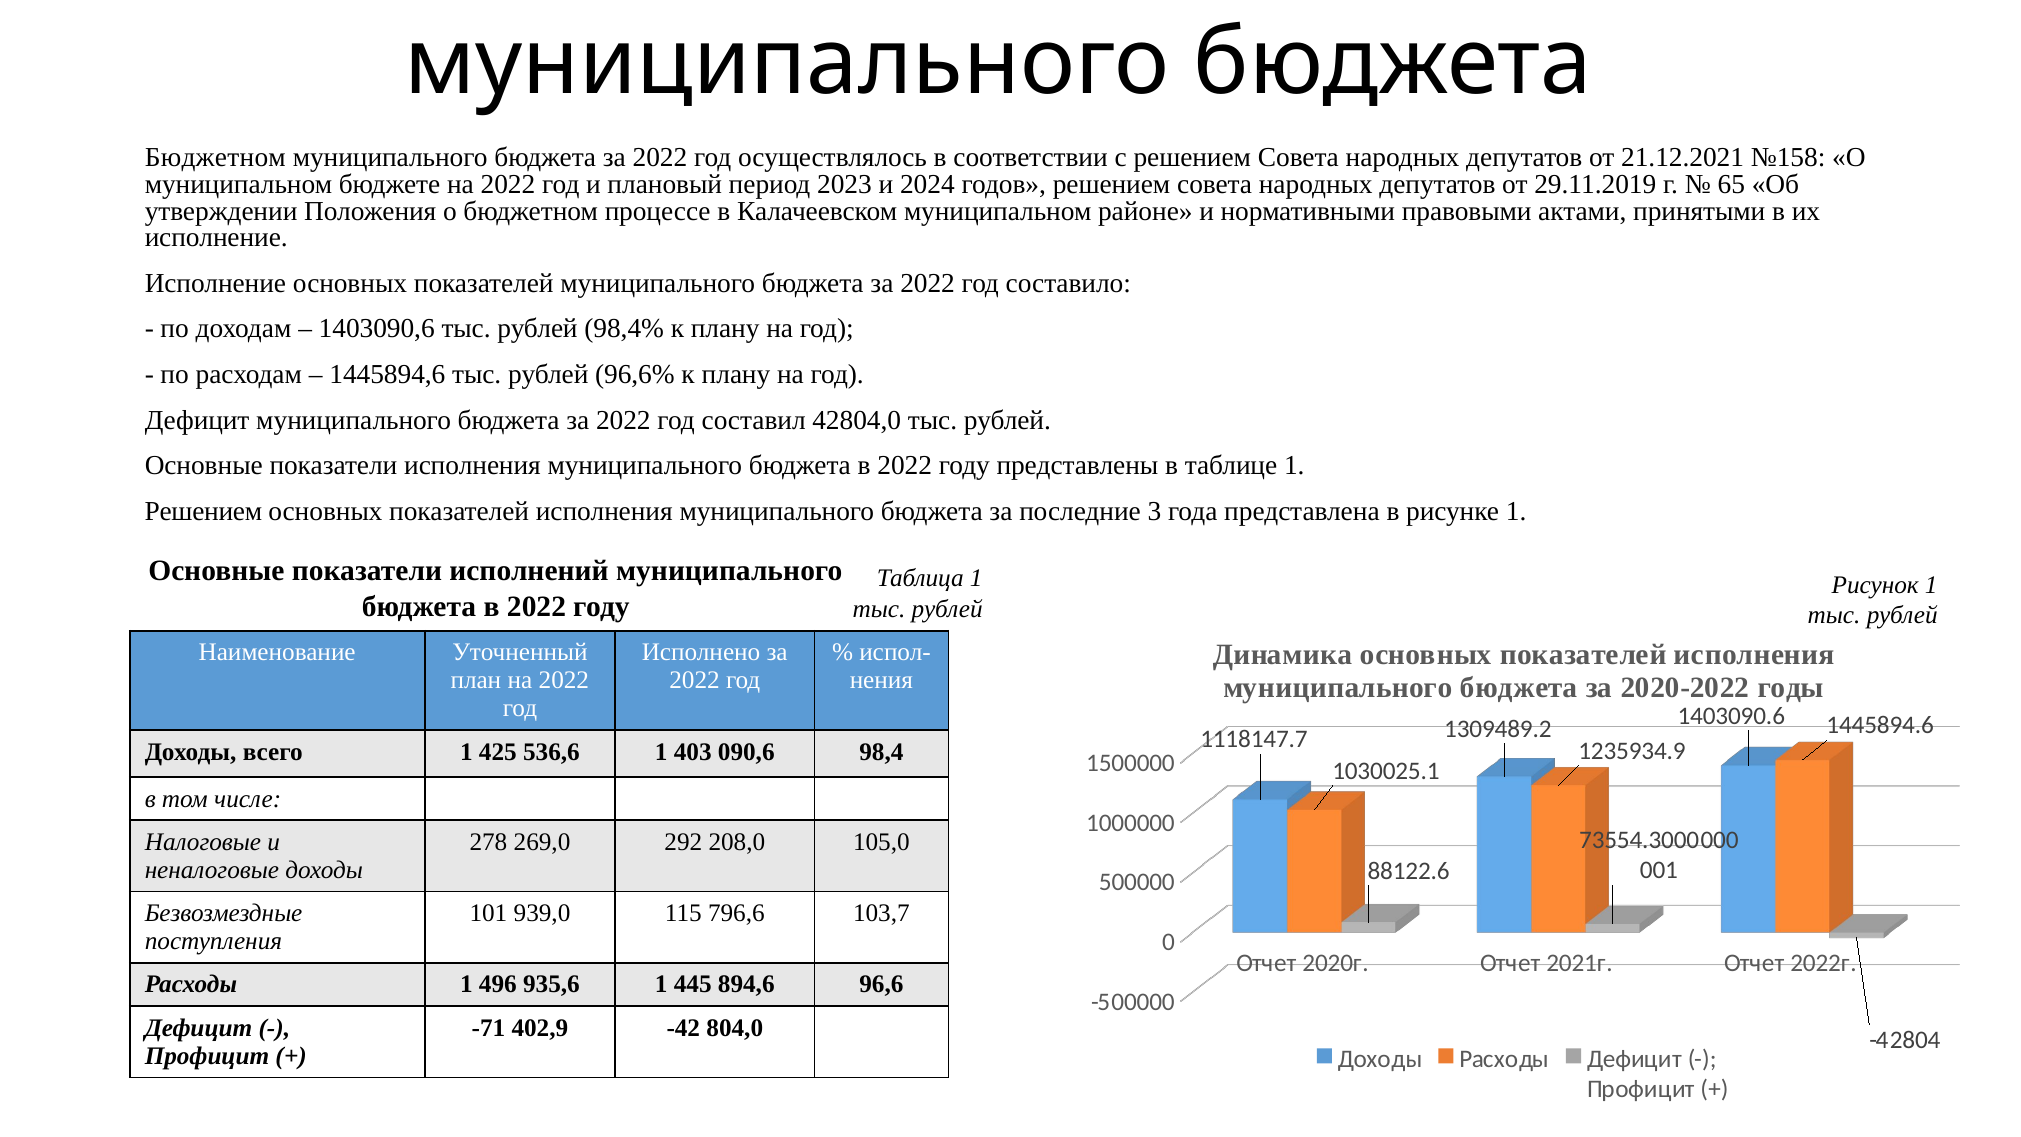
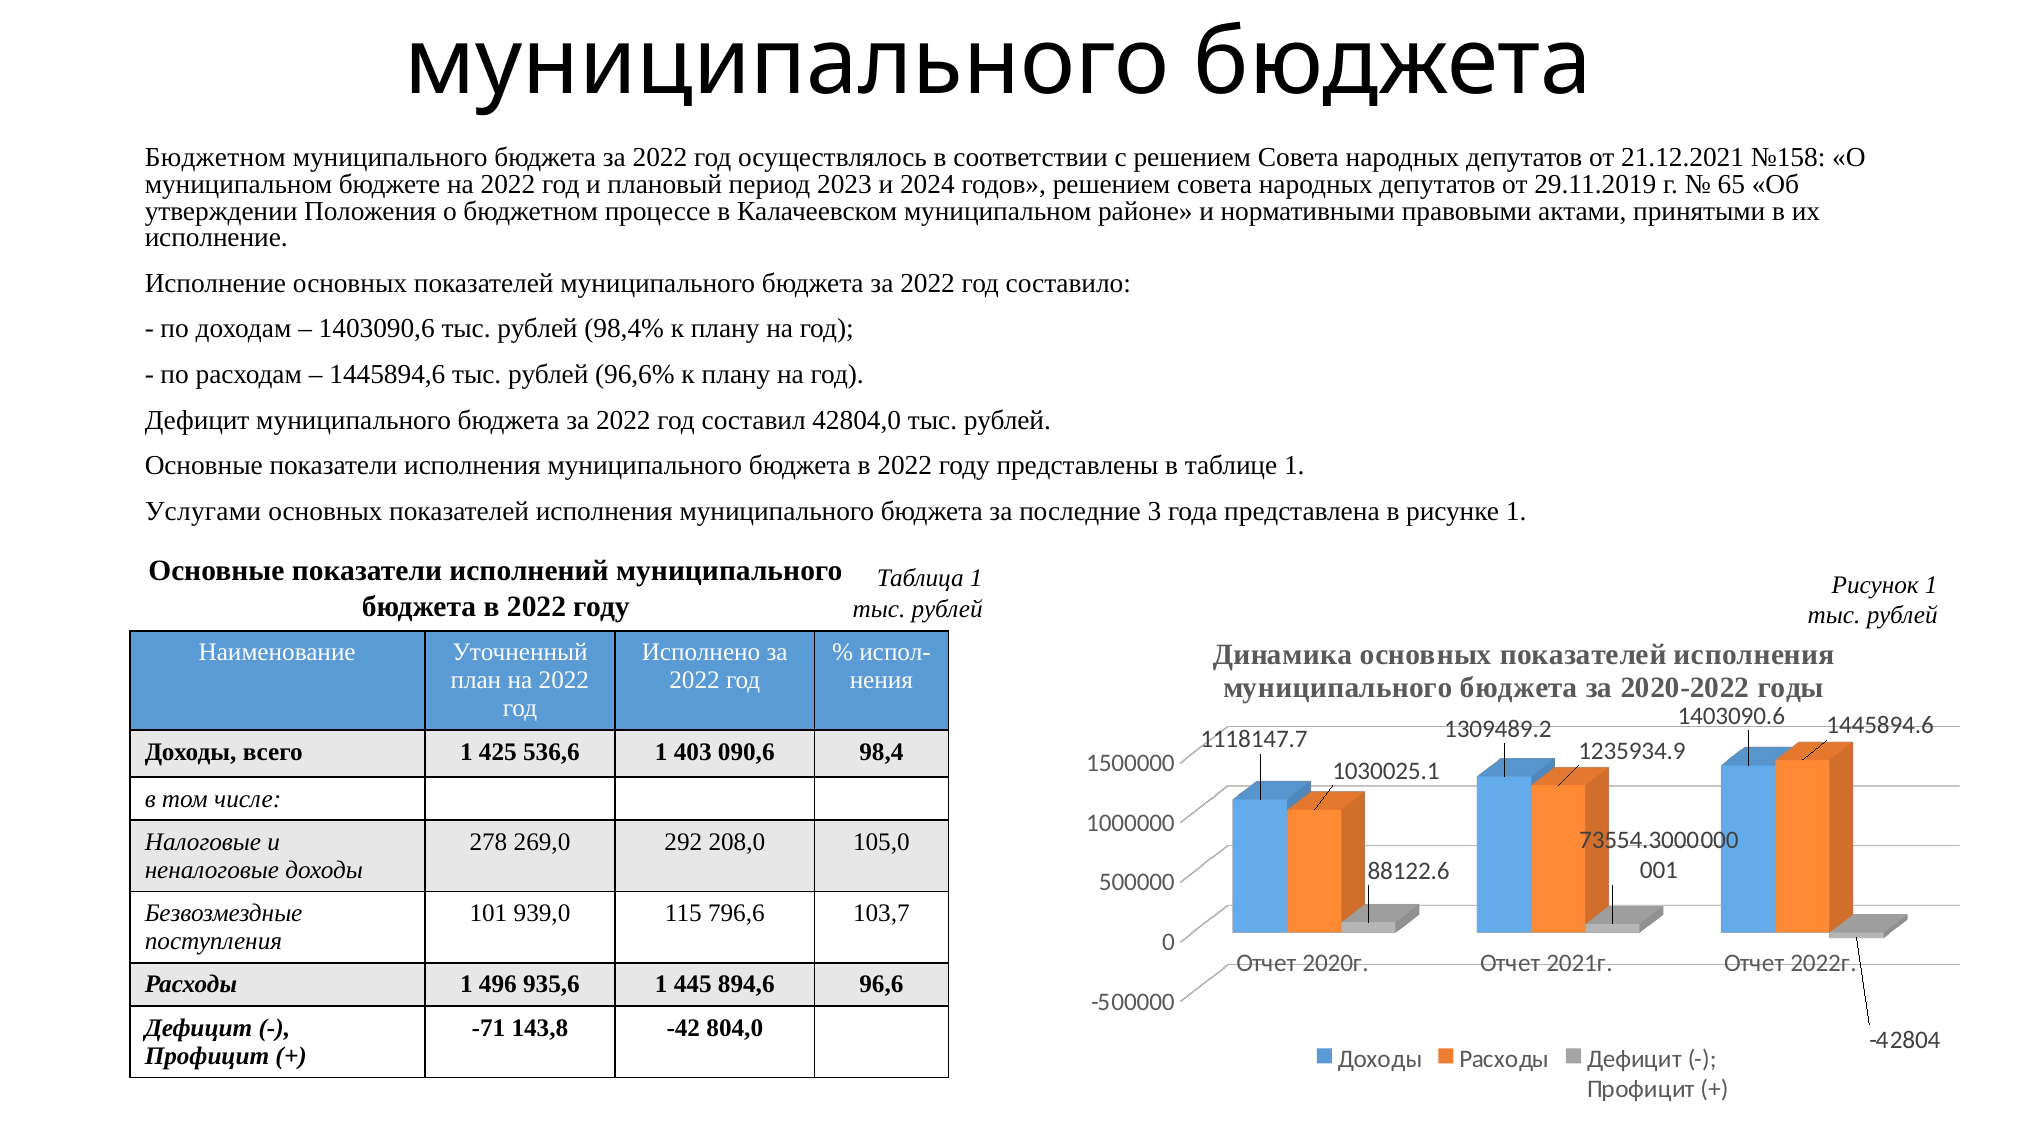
Решением: Решением -> Услугами (203, 511)
402,9: 402,9 -> 143,8 (540, 1028)
